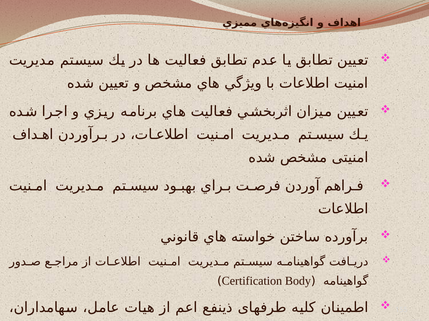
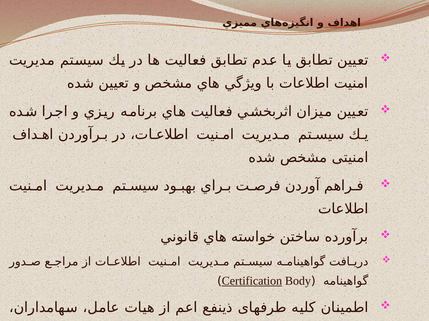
Certification underline: none -> present (252, 281)
